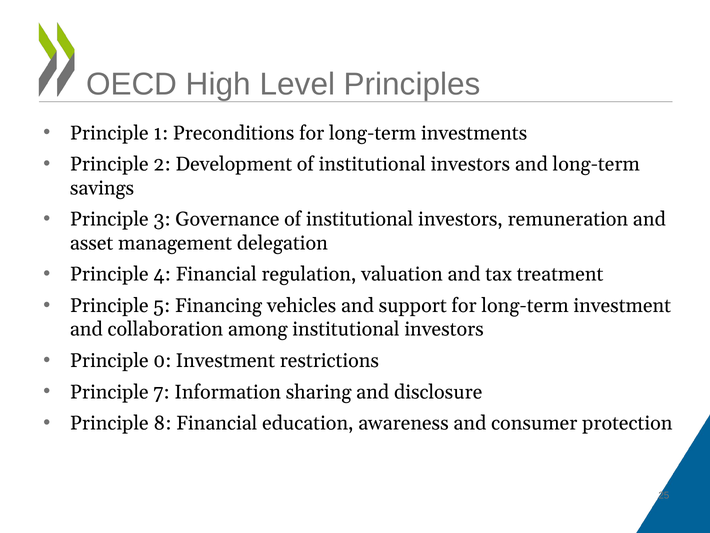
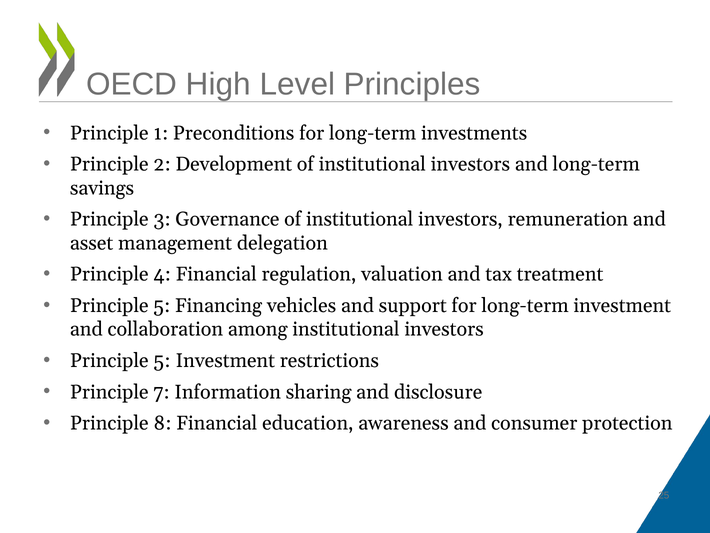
0: 0 -> 5 (162, 360)
